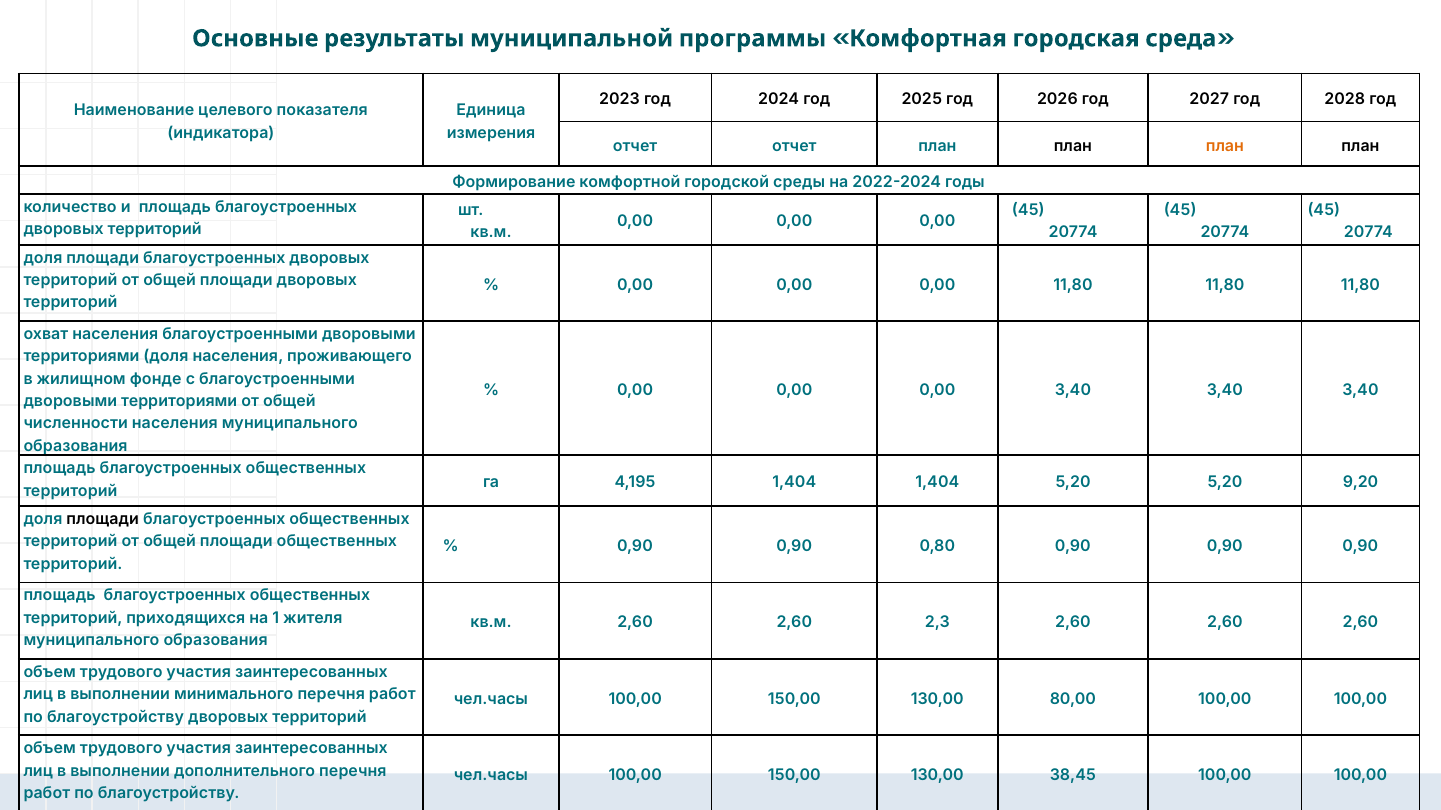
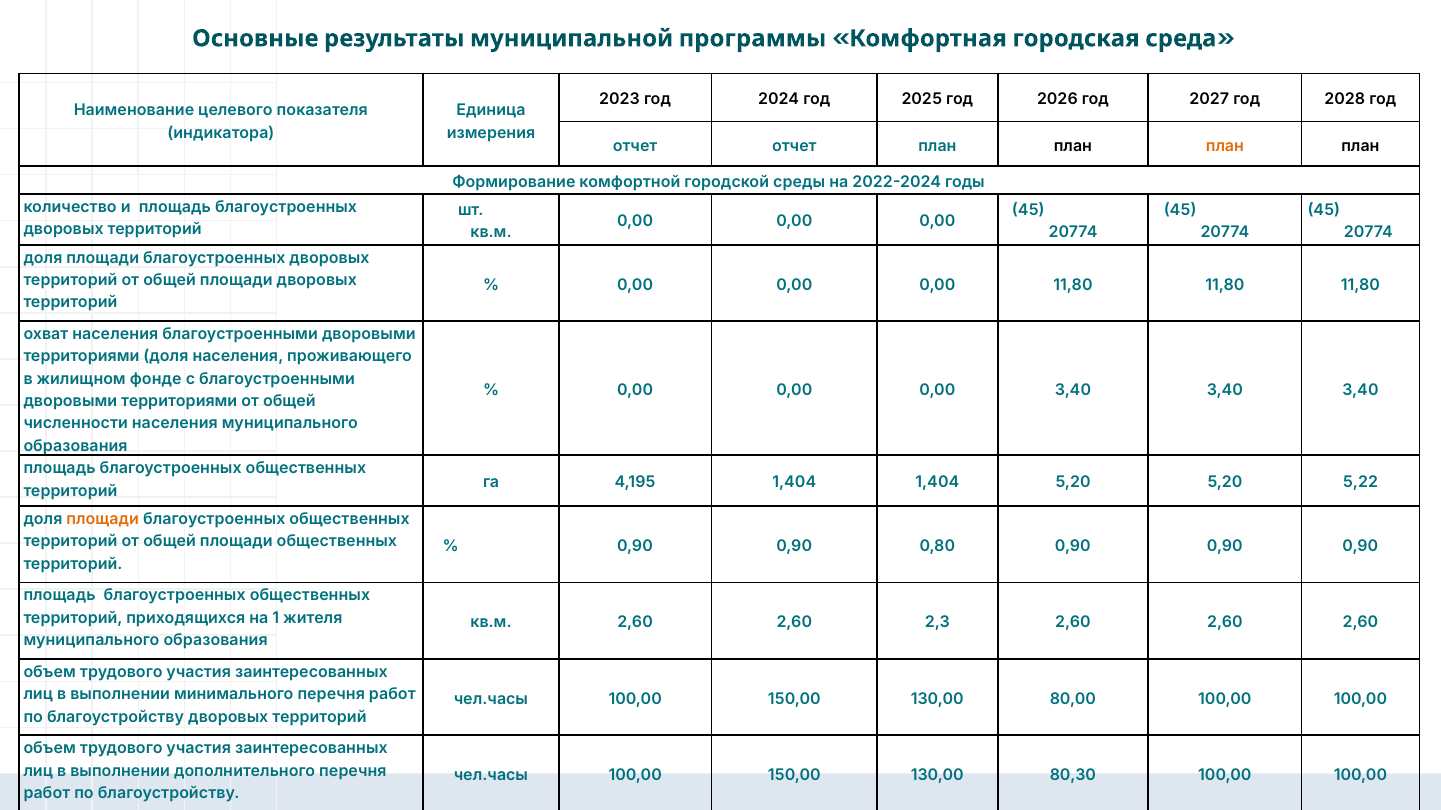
9,20: 9,20 -> 5,22 (1360, 483)
площади colour: black -> orange (103, 520)
38,45: 38,45 -> 80,30 (1073, 776)
